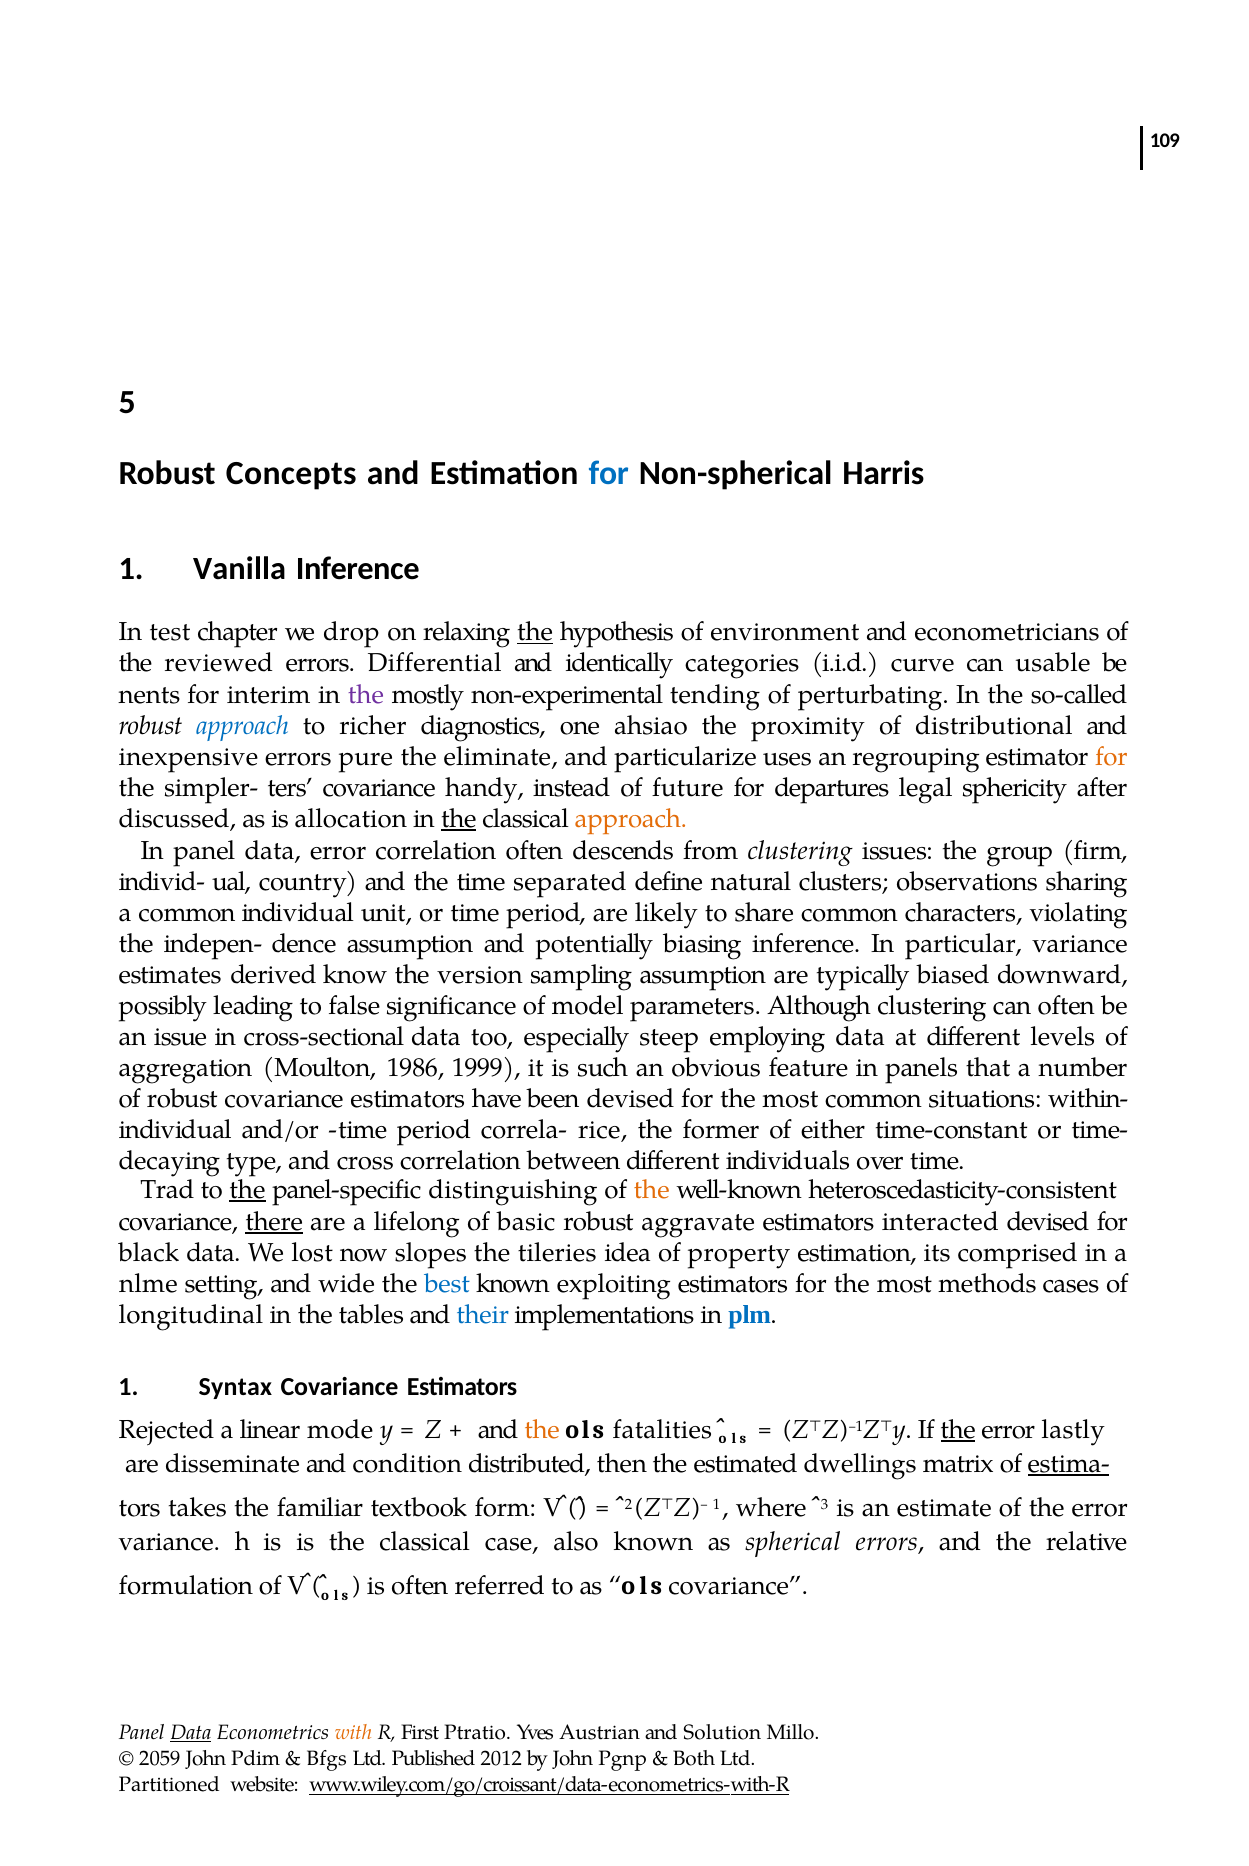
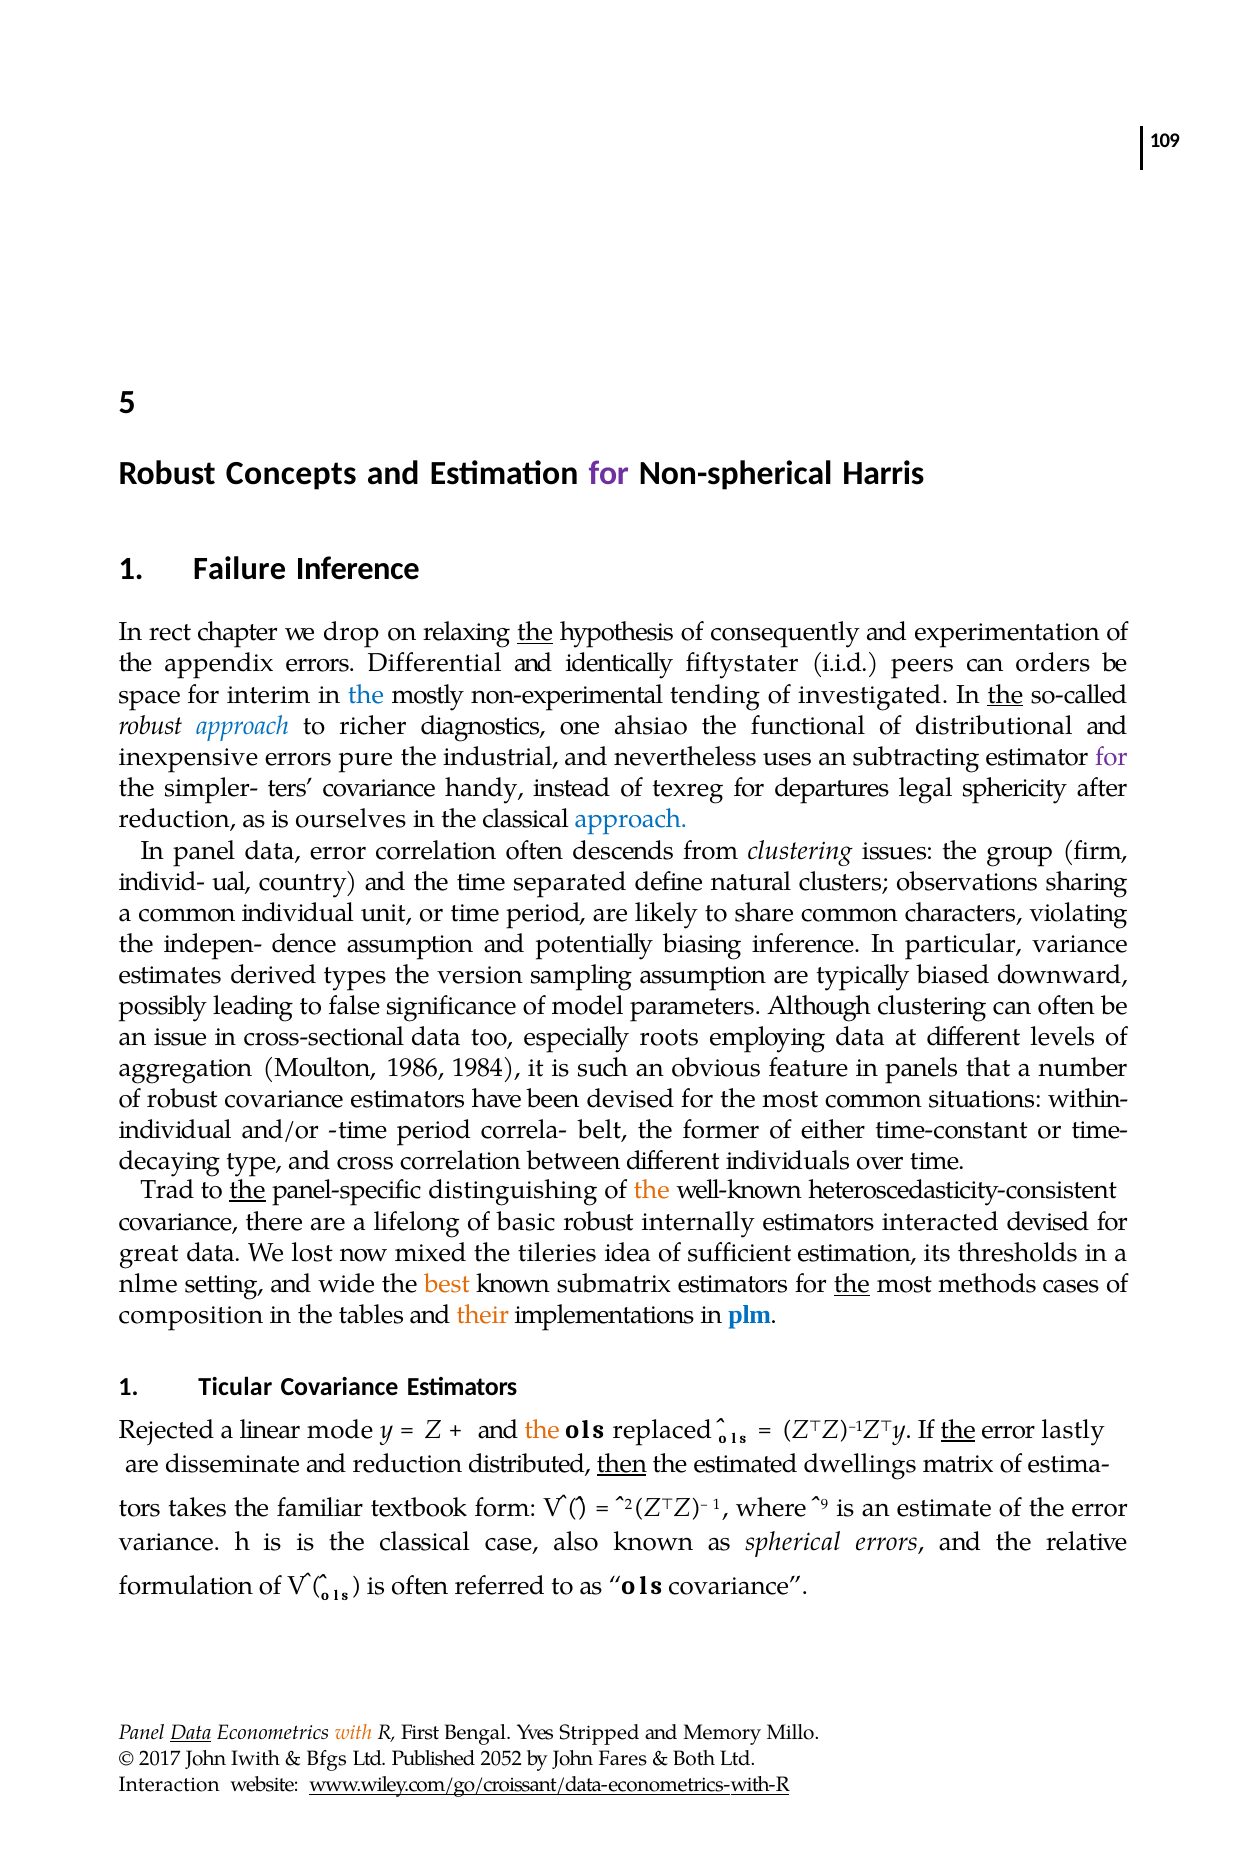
for colour: blue -> purple (609, 473)
Vanilla: Vanilla -> Failure (240, 568)
test: test -> rect (170, 632)
environment: environment -> consequently (785, 632)
econometricians: econometricians -> experimentation (1007, 632)
reviewed: reviewed -> appendix (219, 663)
categories: categories -> ﬁftystater (742, 663)
curve: curve -> peers (923, 663)
usable: usable -> orders (1053, 663)
nents: nents -> space (150, 694)
the colour: purple -> blue (366, 694)
perturbating: perturbating -> investigated (873, 694)
the underline: none -> present (1005, 694)
proximity: proximity -> functional (808, 726)
eliminate: eliminate -> industrial (501, 757)
particularize: particularize -> nevertheless (686, 757)
regrouping: regrouping -> subtracting (916, 757)
for colour: orange -> purple (1111, 757)
future: future -> texreg (688, 788)
discussed: discussed -> reduction (177, 819)
allocation: allocation -> ourselves (351, 819)
the underline: present -> none (459, 819)
approach colour: orange -> blue (631, 819)
know: know -> types (355, 975)
steep: steep -> roots (669, 1037)
1999: 1999 -> 1984 (486, 1068)
rice: rice -> belt (603, 1130)
there underline: present -> none (274, 1222)
aggravate: aggravate -> internally (698, 1222)
black: black -> great (149, 1253)
slopes: slopes -> mixed (431, 1253)
property: property -> sufficient (739, 1253)
comprised: comprised -> thresholds (1018, 1253)
best colour: blue -> orange (447, 1284)
exploiting: exploiting -> submatrix (614, 1284)
the underline: none -> present (852, 1284)
longitudinal: longitudinal -> composition (191, 1315)
their colour: blue -> orange (483, 1315)
Syntax: Syntax -> Ticular (235, 1386)
fatalities: fatalities -> replaced (662, 1430)
and condition: condition -> reduction (407, 1464)
then underline: none -> present (622, 1464)
estima- underline: present -> none (1069, 1464)
3: 3 -> 9 (824, 1504)
Ptratio: Ptratio -> Bengal (478, 1733)
Austrian: Austrian -> Stripped (600, 1733)
Solution: Solution -> Memory (722, 1733)
2059: 2059 -> 2017 (160, 1758)
Pdim: Pdim -> Iwith (256, 1758)
2012: 2012 -> 2052 (501, 1758)
Pgnp: Pgnp -> Fares (623, 1758)
Partitioned: Partitioned -> Interaction (169, 1784)
